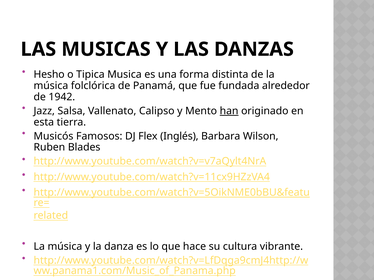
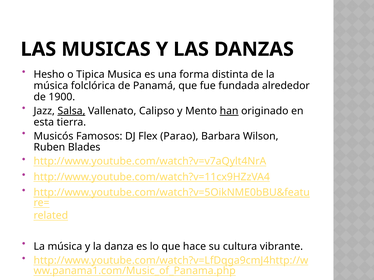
1942: 1942 -> 1900 (62, 97)
Salsa underline: none -> present (71, 111)
Inglés: Inglés -> Parao (179, 136)
